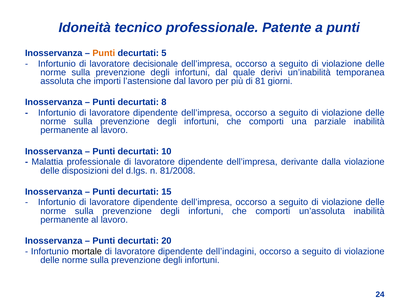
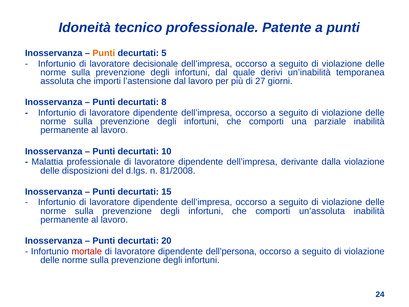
81: 81 -> 27 (260, 81)
mortale colour: black -> red (87, 251)
dell’indagini: dell’indagini -> dell’persona (231, 251)
